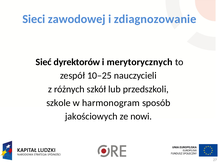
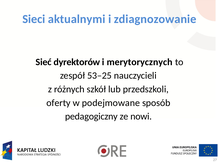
zawodowej: zawodowej -> aktualnymi (77, 19)
10–25: 10–25 -> 53–25 (99, 76)
szkole: szkole -> oferty (58, 103)
harmonogram: harmonogram -> podejmowane (111, 103)
jakościowych: jakościowych -> pedagogiczny (91, 117)
